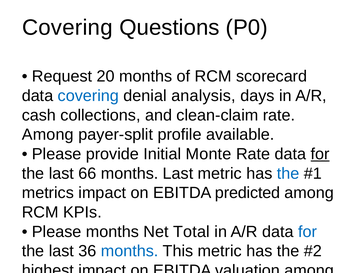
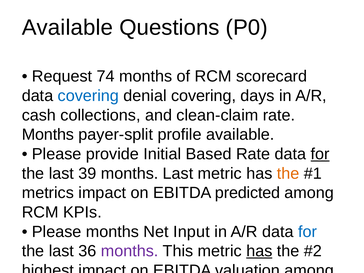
Covering: Covering -> Available (67, 28)
20: 20 -> 74 (106, 76)
denial analysis: analysis -> covering (204, 96)
Among: Among -> Months (48, 135)
Monte: Monte -> Based (209, 154)
66: 66 -> 39 (87, 173)
the colour: blue -> orange (288, 173)
Total: Total -> Input (191, 232)
months colour: blue -> purple (130, 251)
has underline: none -> present (259, 251)
